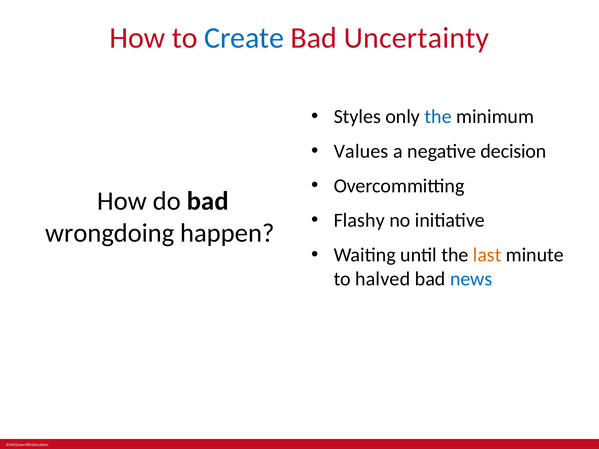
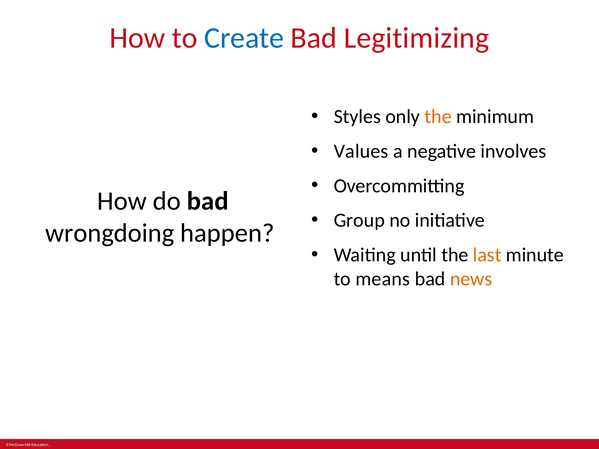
Uncertainty: Uncertainty -> Legitimizing (416, 38)
the colour: blue -> orange (438, 117)
decision: decision -> involves (513, 151)
Flashy: Flashy -> Group (359, 220)
halved: halved -> means (383, 279)
news colour: blue -> orange (471, 279)
